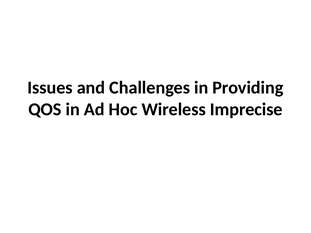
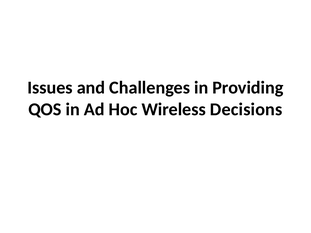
Imprecise: Imprecise -> Decisions (246, 110)
